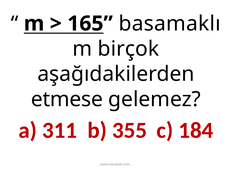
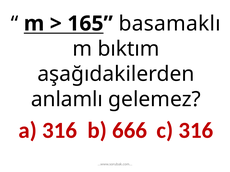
birçok: birçok -> bıktım (129, 49)
etmese: etmese -> anlamlı (67, 100)
a 311: 311 -> 316 (60, 131)
355: 355 -> 666 (130, 131)
c 184: 184 -> 316 (196, 131)
